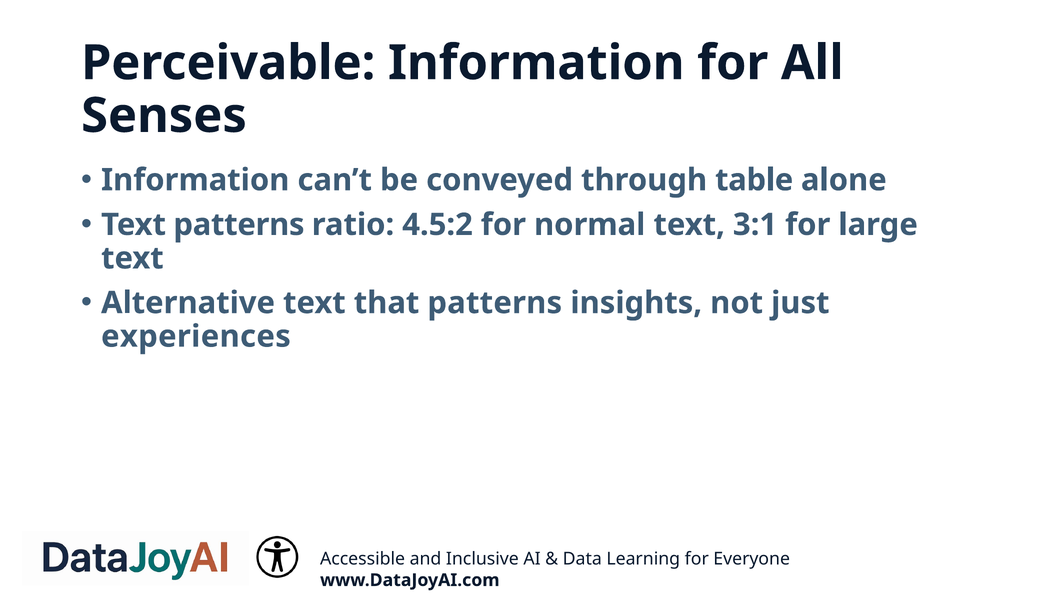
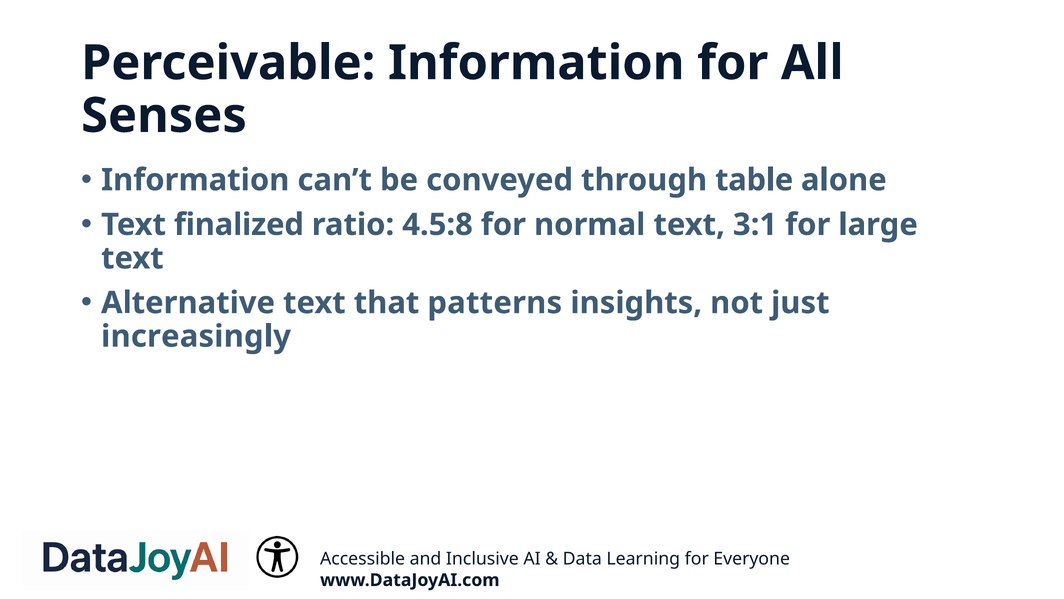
Text patterns: patterns -> finalized (239, 225)
4.5:2: 4.5:2 -> 4.5:8 (438, 225)
experiences: experiences -> increasingly (196, 336)
